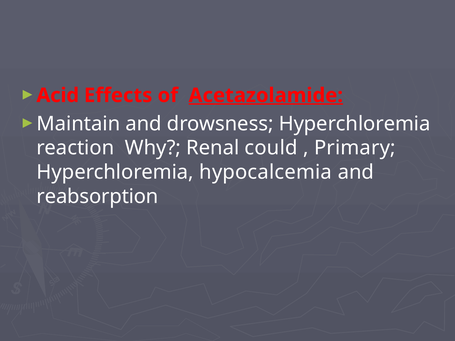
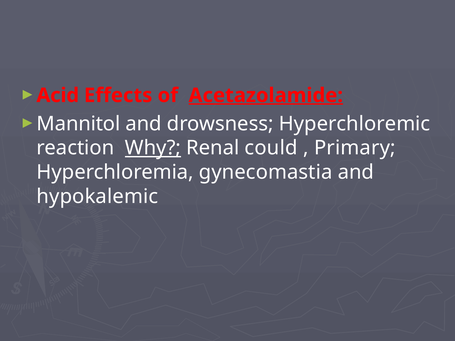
Maintain: Maintain -> Mannitol (78, 124)
drowsness Hyperchloremia: Hyperchloremia -> Hyperchloremic (355, 124)
Why underline: none -> present (153, 148)
hypocalcemia: hypocalcemia -> gynecomastia (266, 172)
reabsorption: reabsorption -> hypokalemic (97, 197)
